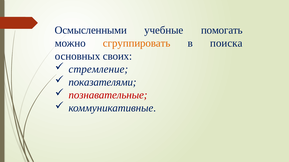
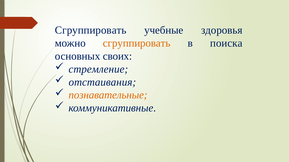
Осмысленными: Осмысленными -> Сгруппировать (91, 30)
помогать: помогать -> здоровья (222, 30)
показателями: показателями -> отстаивания (102, 82)
познавательные colour: red -> orange (108, 95)
